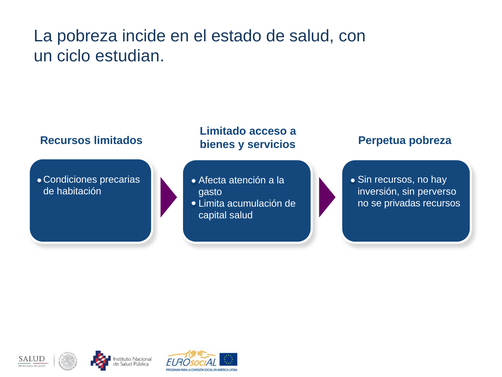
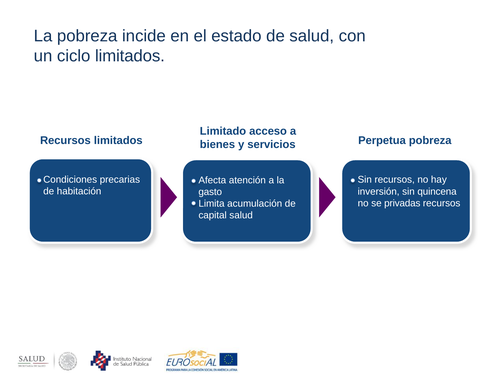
ciclo estudian: estudian -> limitados (130, 56)
perverso: perverso -> quincena (437, 191)
